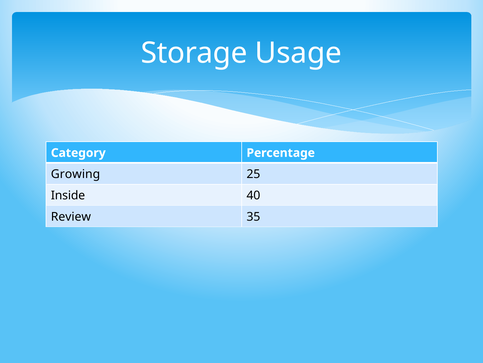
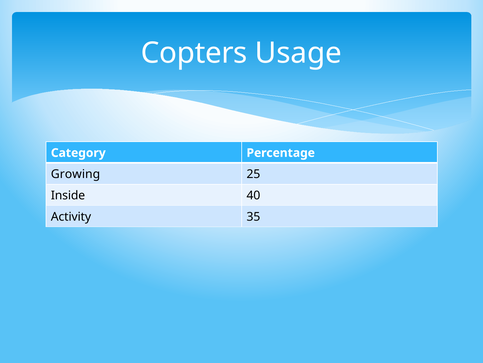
Storage: Storage -> Copters (194, 53)
Review: Review -> Activity (71, 216)
